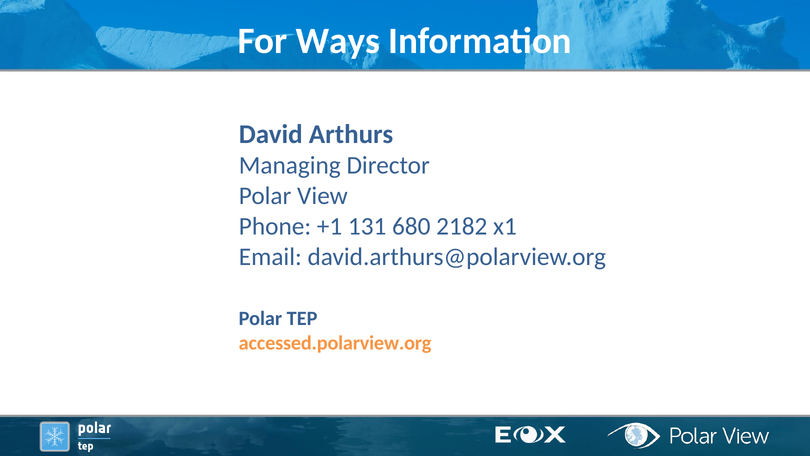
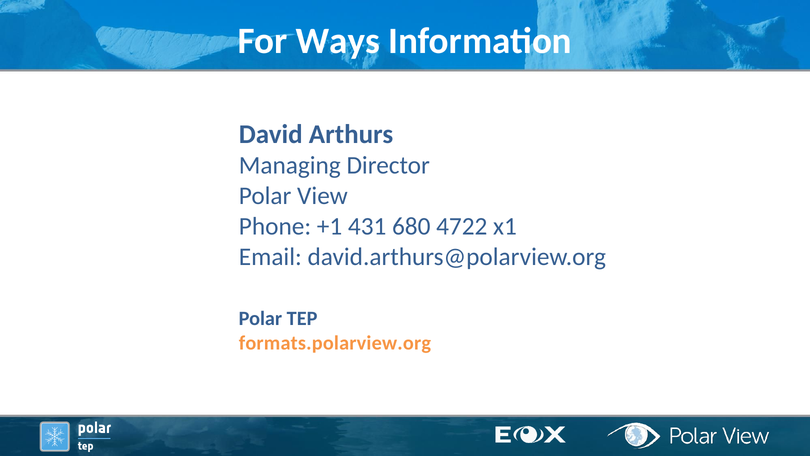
131: 131 -> 431 (367, 226)
2182: 2182 -> 4722 (462, 226)
accessed.polarview.org: accessed.polarview.org -> formats.polarview.org (335, 343)
